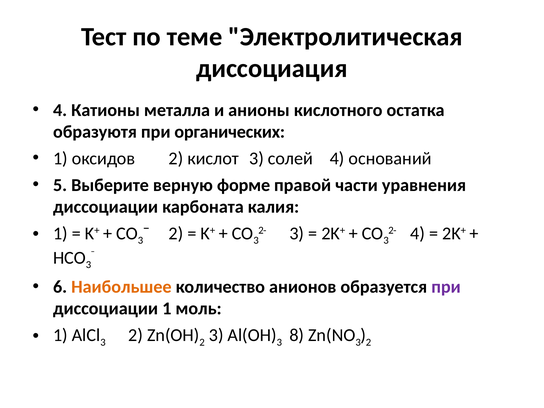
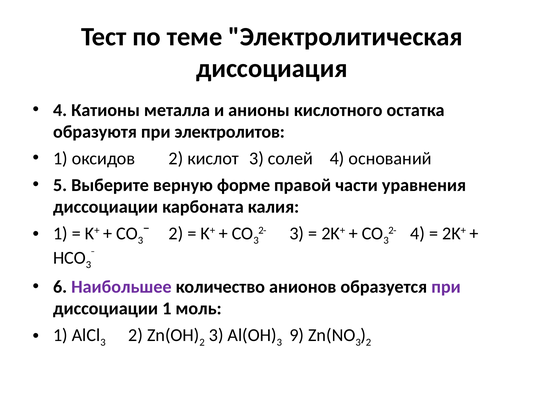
органических: органических -> электролитов (230, 132)
Наибольшее colour: orange -> purple (121, 287)
8: 8 -> 9 (297, 335)
